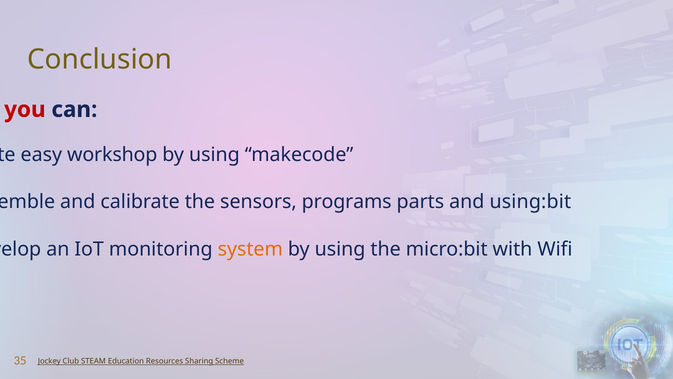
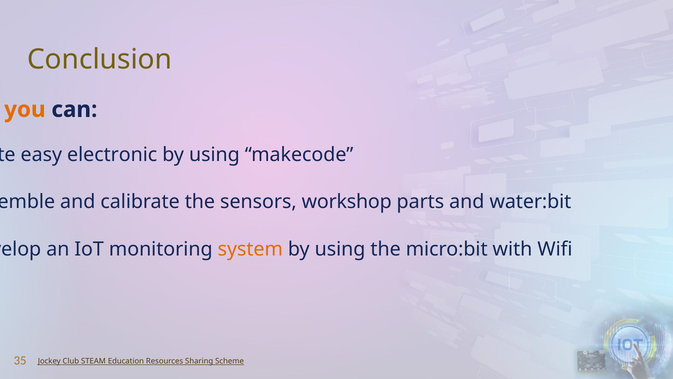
you colour: red -> orange (25, 109)
workshop: workshop -> electronic (112, 155)
programs: programs -> workshop (347, 202)
using:bit: using:bit -> water:bit (530, 202)
